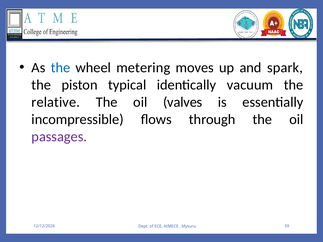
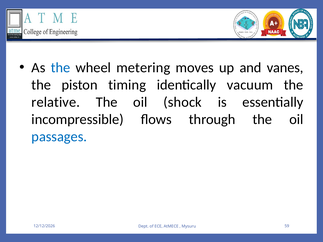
spark: spark -> vanes (285, 68)
typical: typical -> timing (127, 85)
valves: valves -> shock (183, 102)
passages colour: purple -> blue (59, 137)
